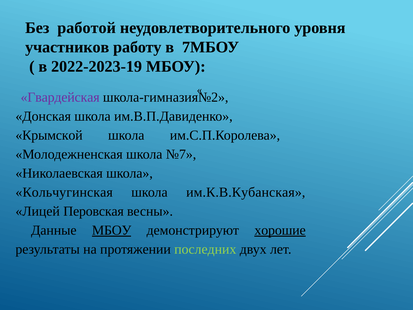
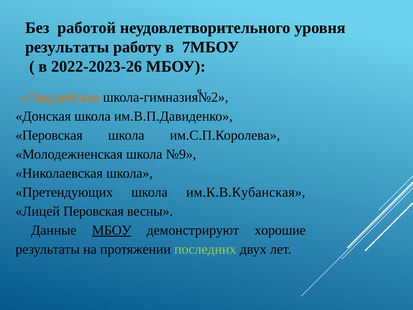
участников: участников -> результаты (67, 47)
2022-2023-19: 2022-2023-19 -> 2022-2023-26 (97, 66)
Гвардейская colour: purple -> orange (60, 97)
Крымской: Крымской -> Перовская (49, 135)
№7: №7 -> №9 (181, 154)
Кольчугинская: Кольчугинская -> Претендующих (64, 192)
хорошие underline: present -> none (280, 230)
